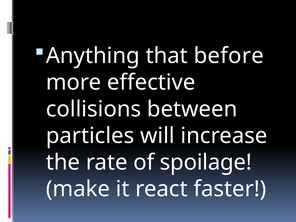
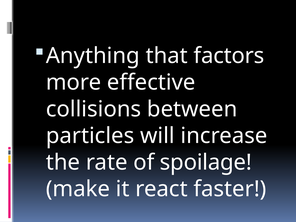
before: before -> factors (229, 56)
